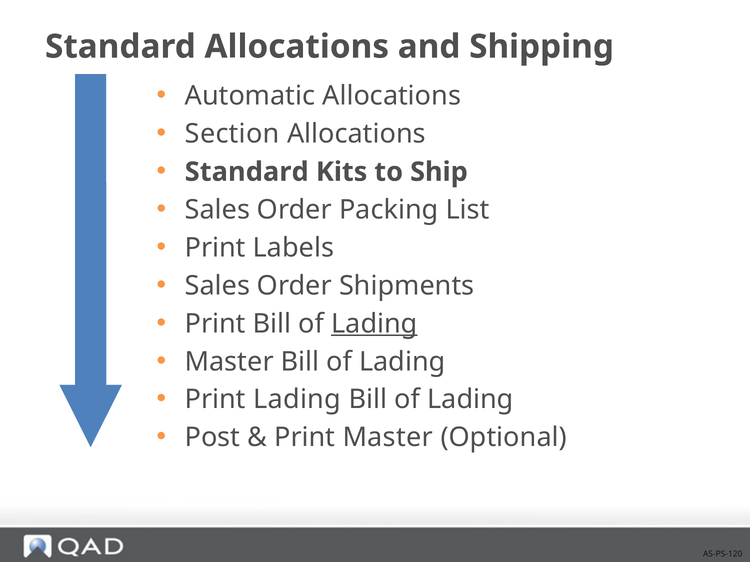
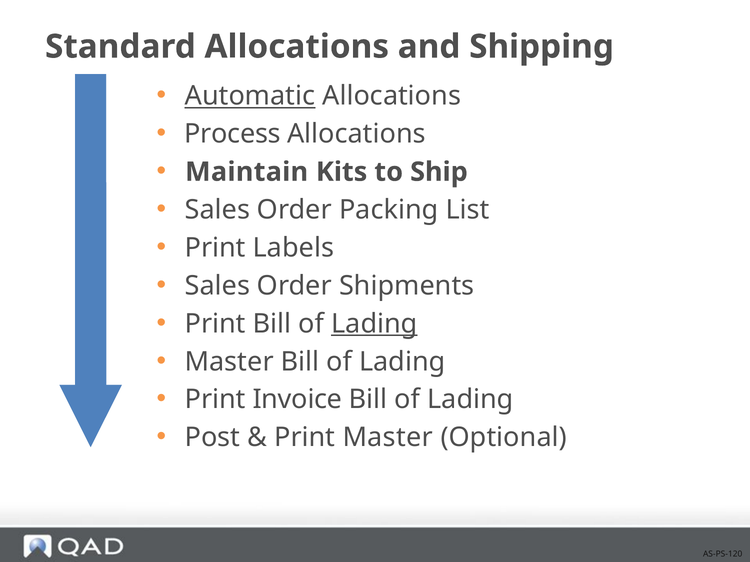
Automatic underline: none -> present (250, 96)
Section: Section -> Process (233, 134)
Standard: Standard -> Maintain (247, 172)
Print Lading: Lading -> Invoice (297, 400)
